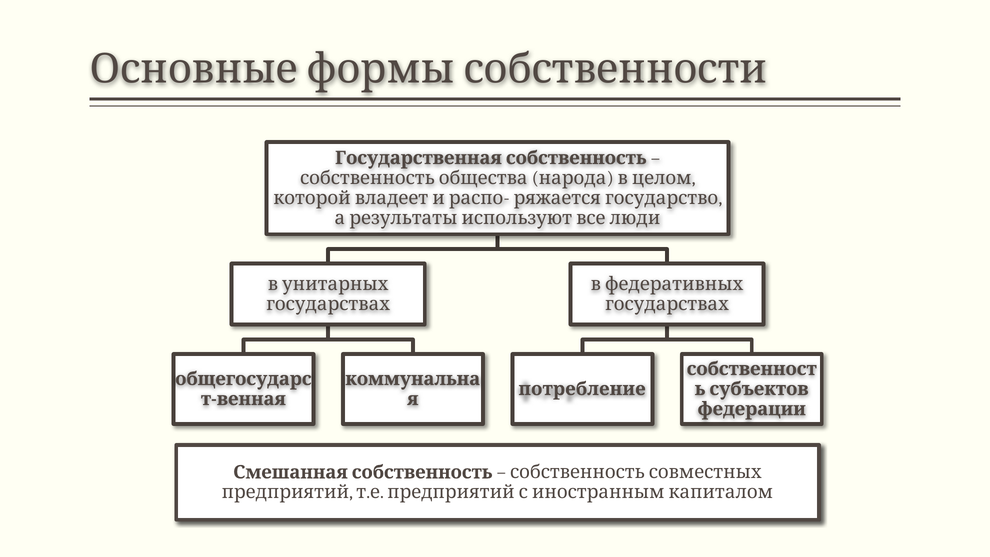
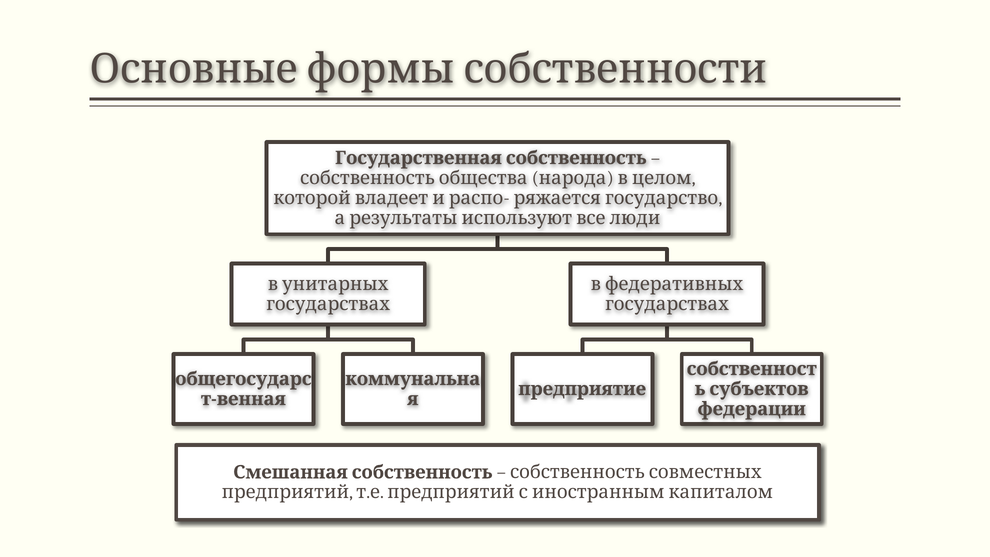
потребление: потребление -> предприятие (582, 389)
